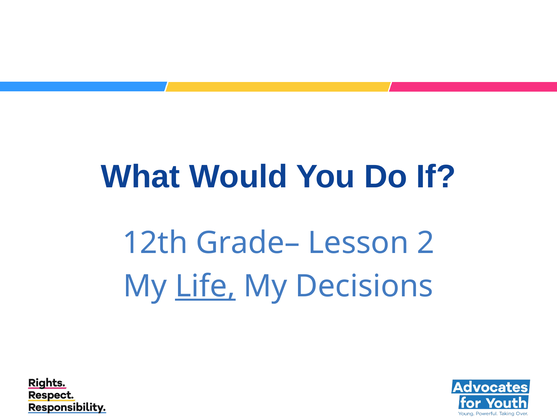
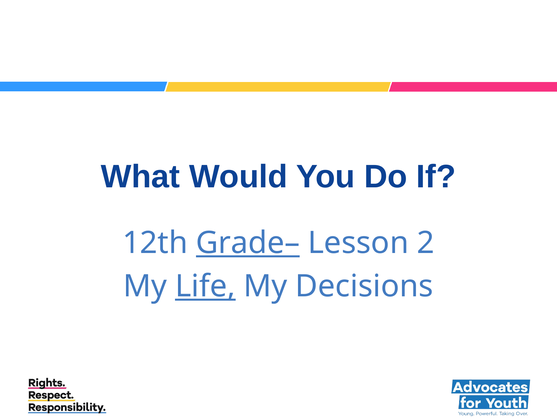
Grade– underline: none -> present (248, 243)
